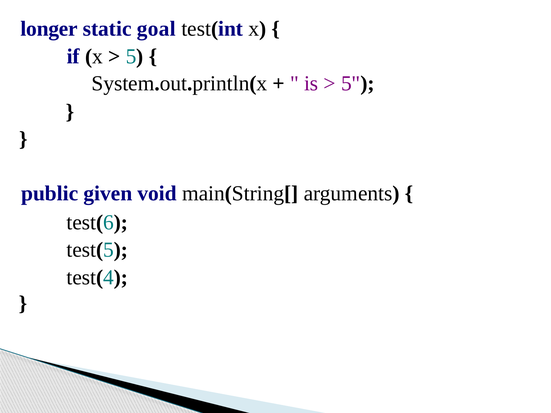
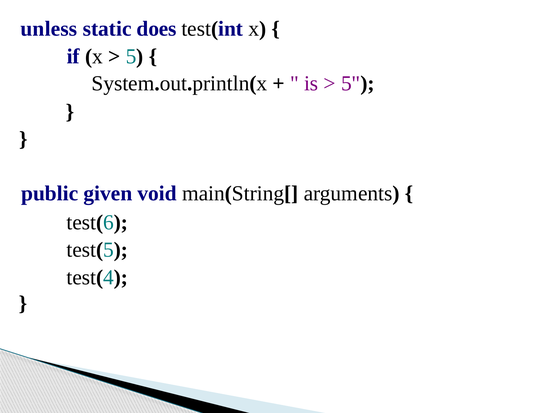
longer: longer -> unless (49, 29)
goal: goal -> does (157, 29)
